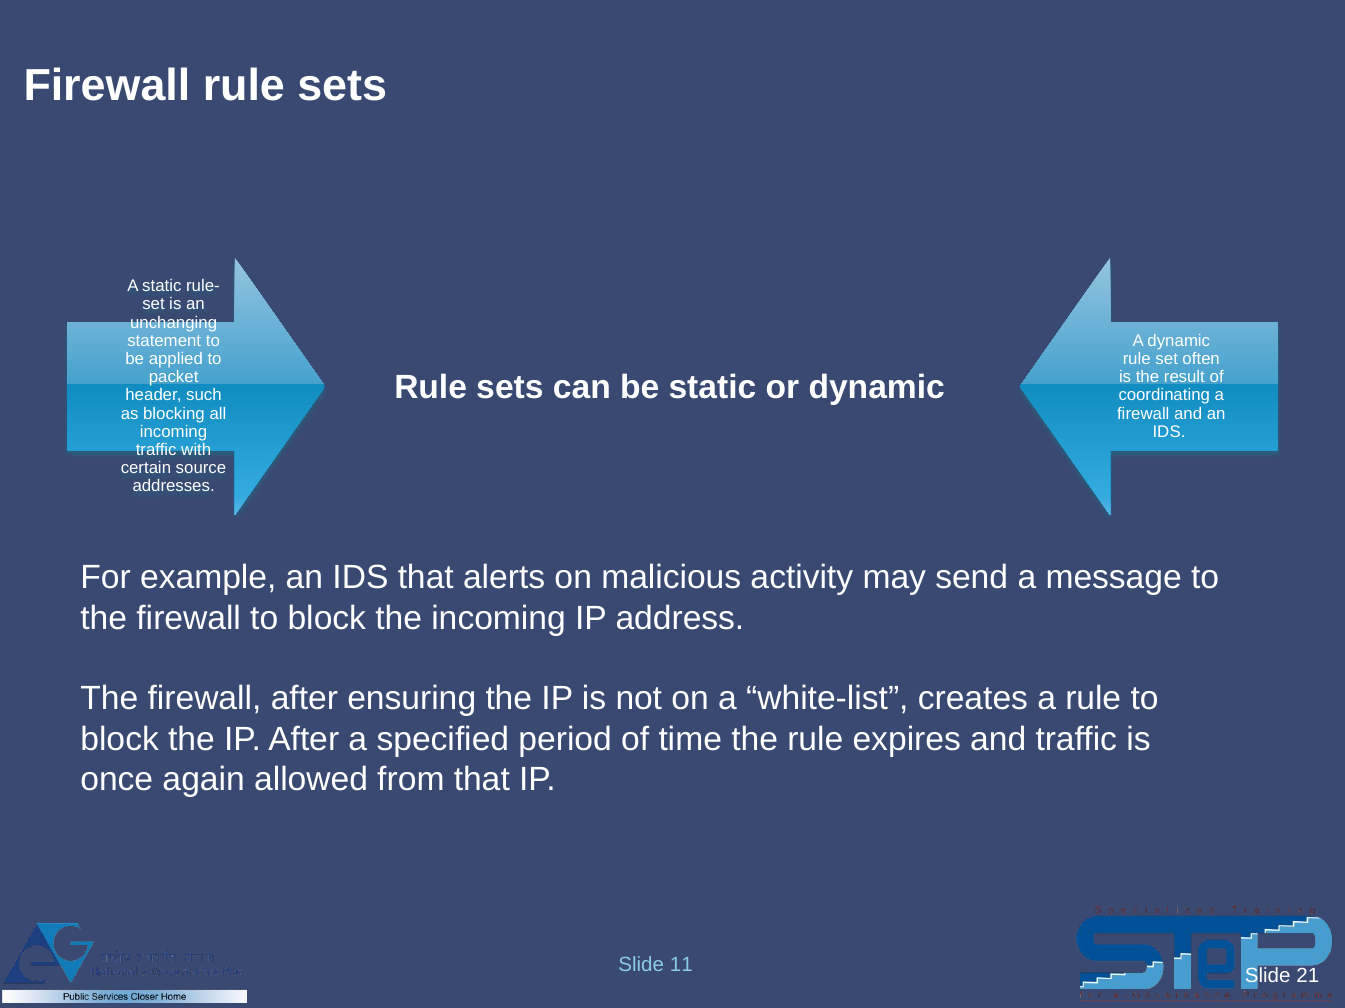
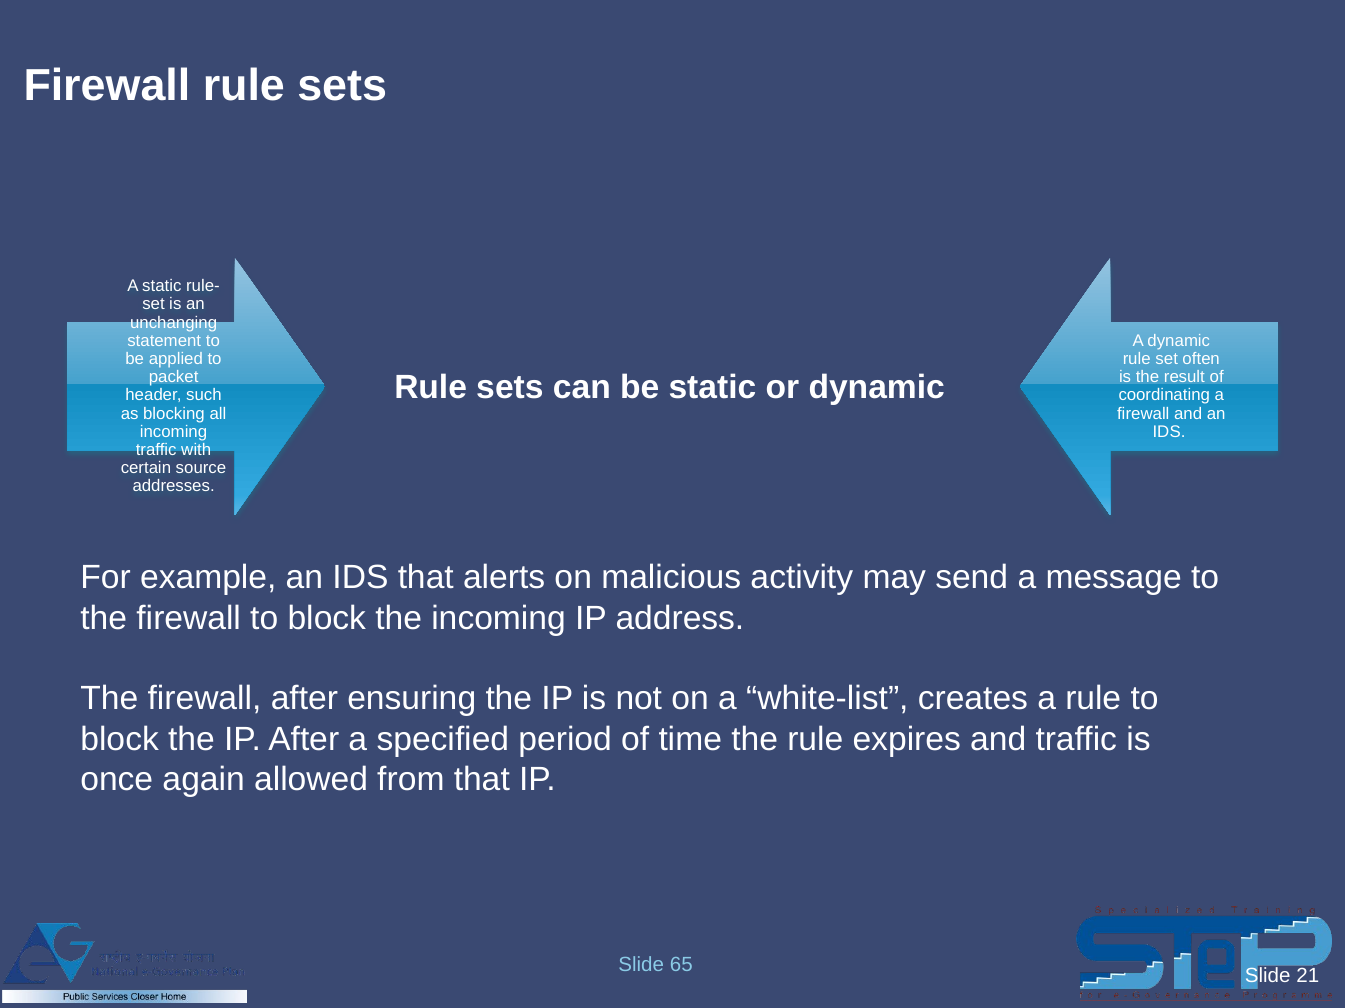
11: 11 -> 65 (681, 965)
